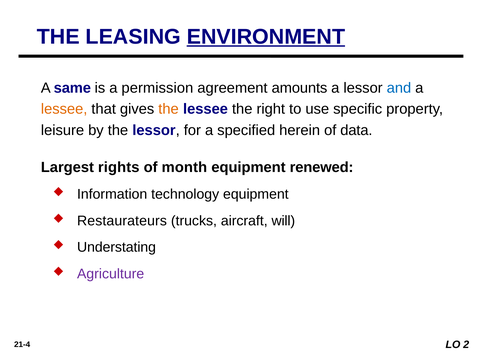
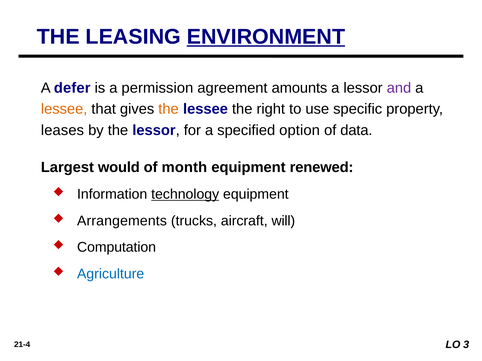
same: same -> defer (72, 88)
and colour: blue -> purple (399, 88)
leisure: leisure -> leases (62, 130)
herein: herein -> option (300, 130)
rights: rights -> would (119, 168)
technology underline: none -> present (185, 195)
Restaurateurs: Restaurateurs -> Arrangements (122, 221)
Understating: Understating -> Computation (117, 248)
Agriculture colour: purple -> blue (111, 274)
2: 2 -> 3 (466, 345)
